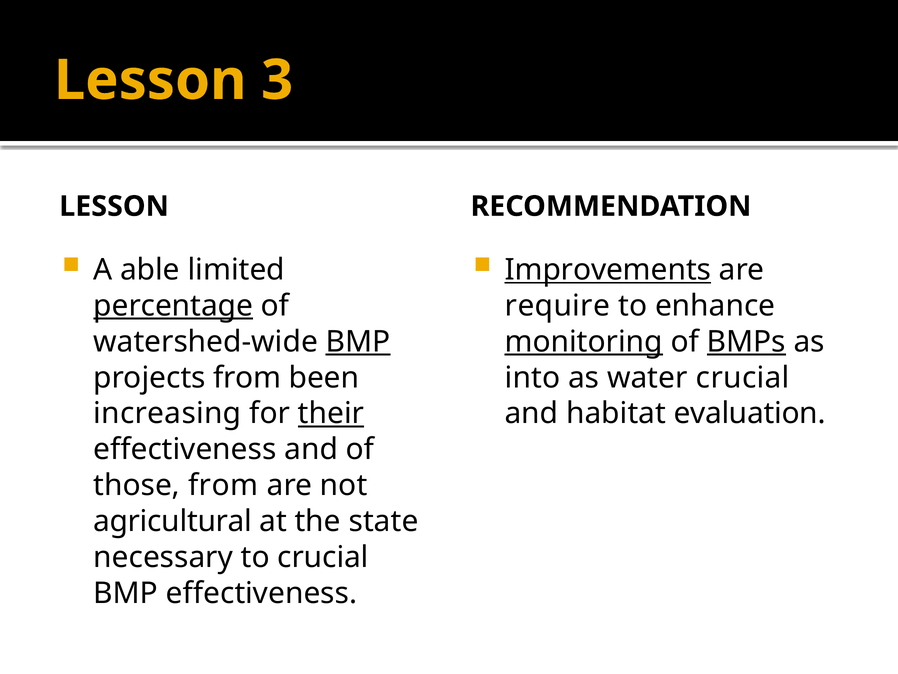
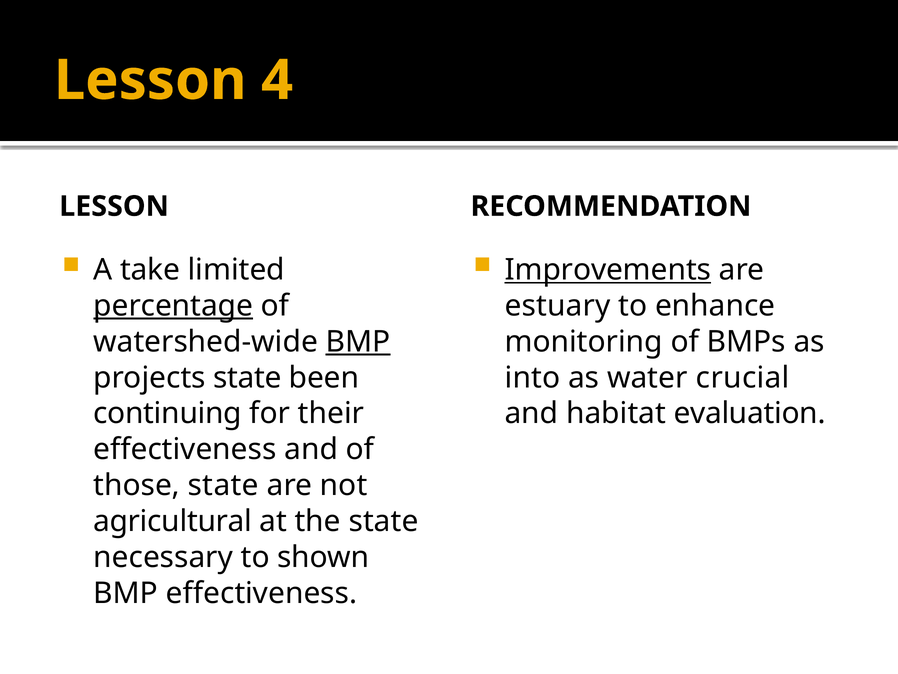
3: 3 -> 4 (277, 80)
able: able -> take (150, 270)
require: require -> estuary (558, 306)
monitoring underline: present -> none (584, 341)
BMPs underline: present -> none (746, 341)
projects from: from -> state (247, 377)
increasing: increasing -> continuing (168, 413)
their underline: present -> none (331, 413)
those from: from -> state (223, 485)
to crucial: crucial -> shown (323, 557)
